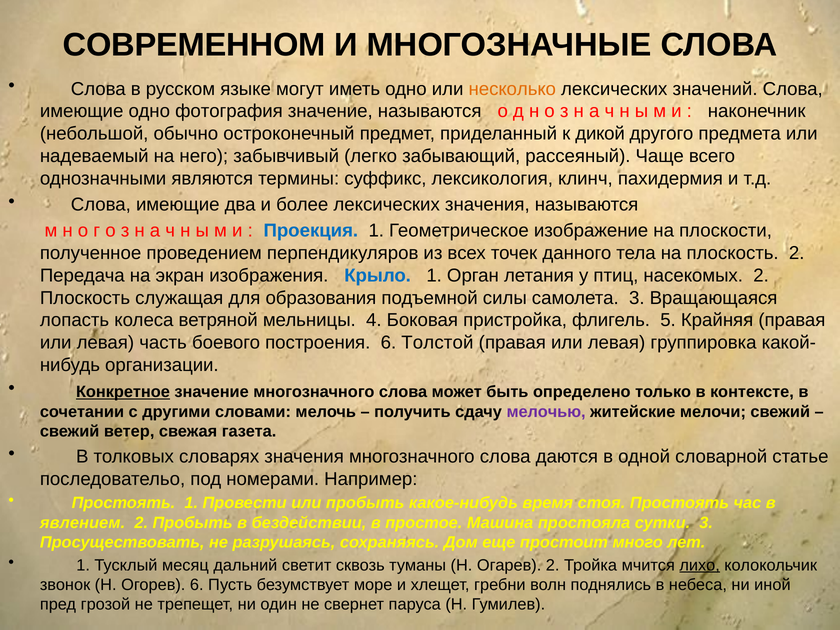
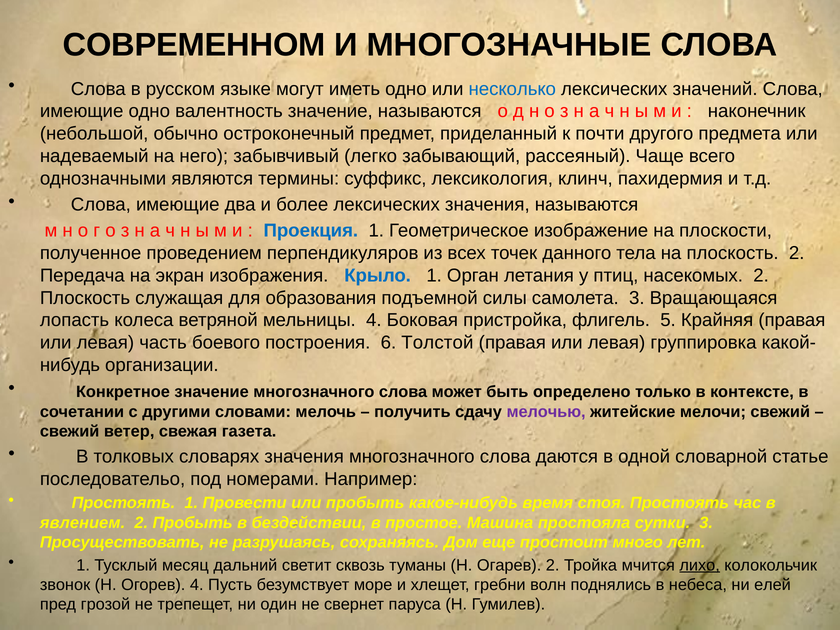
несколько colour: orange -> blue (512, 89)
фотография: фотография -> валентность (229, 111)
дикой: дикой -> почти (600, 134)
Конкретное underline: present -> none (123, 392)
Огорев 6: 6 -> 4 (197, 585)
иной: иной -> елей (772, 585)
